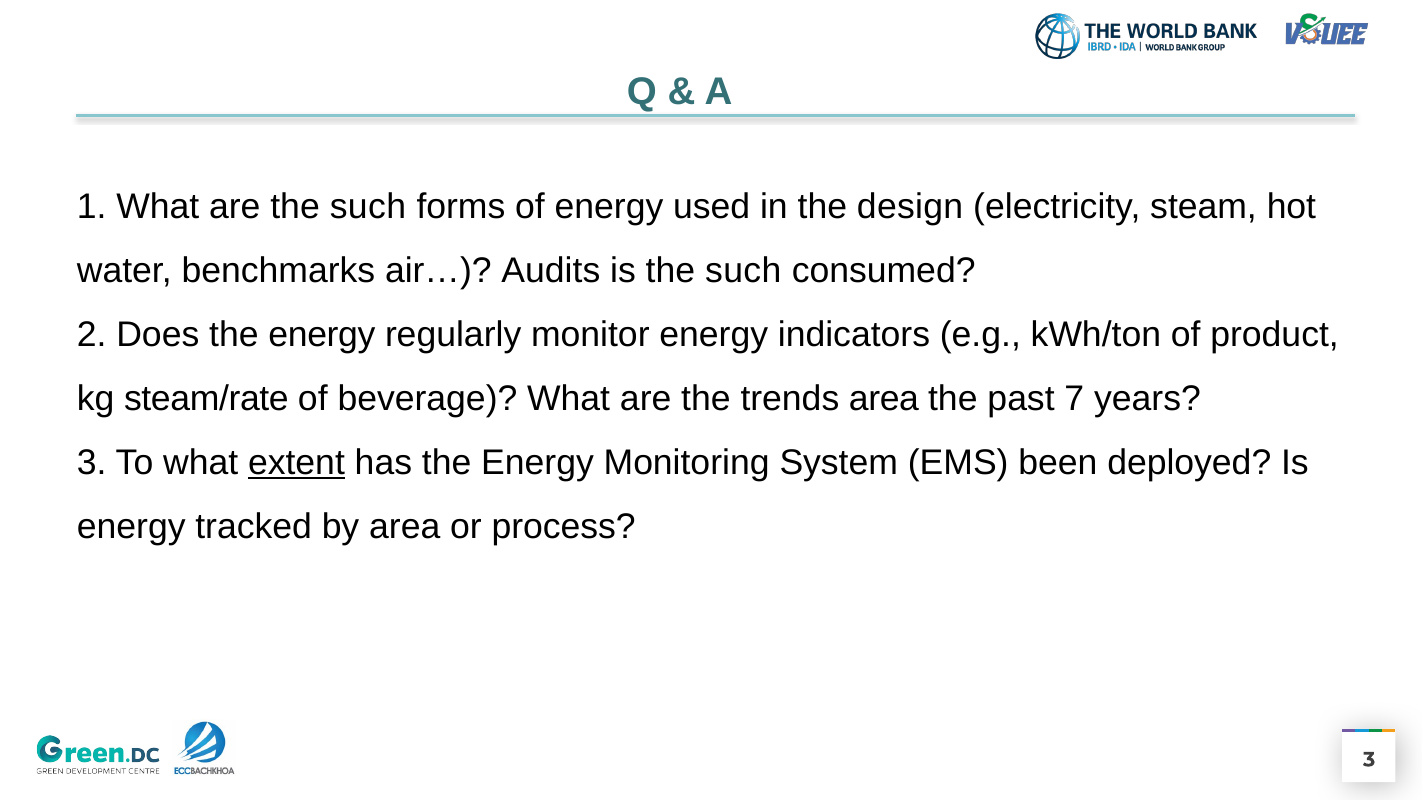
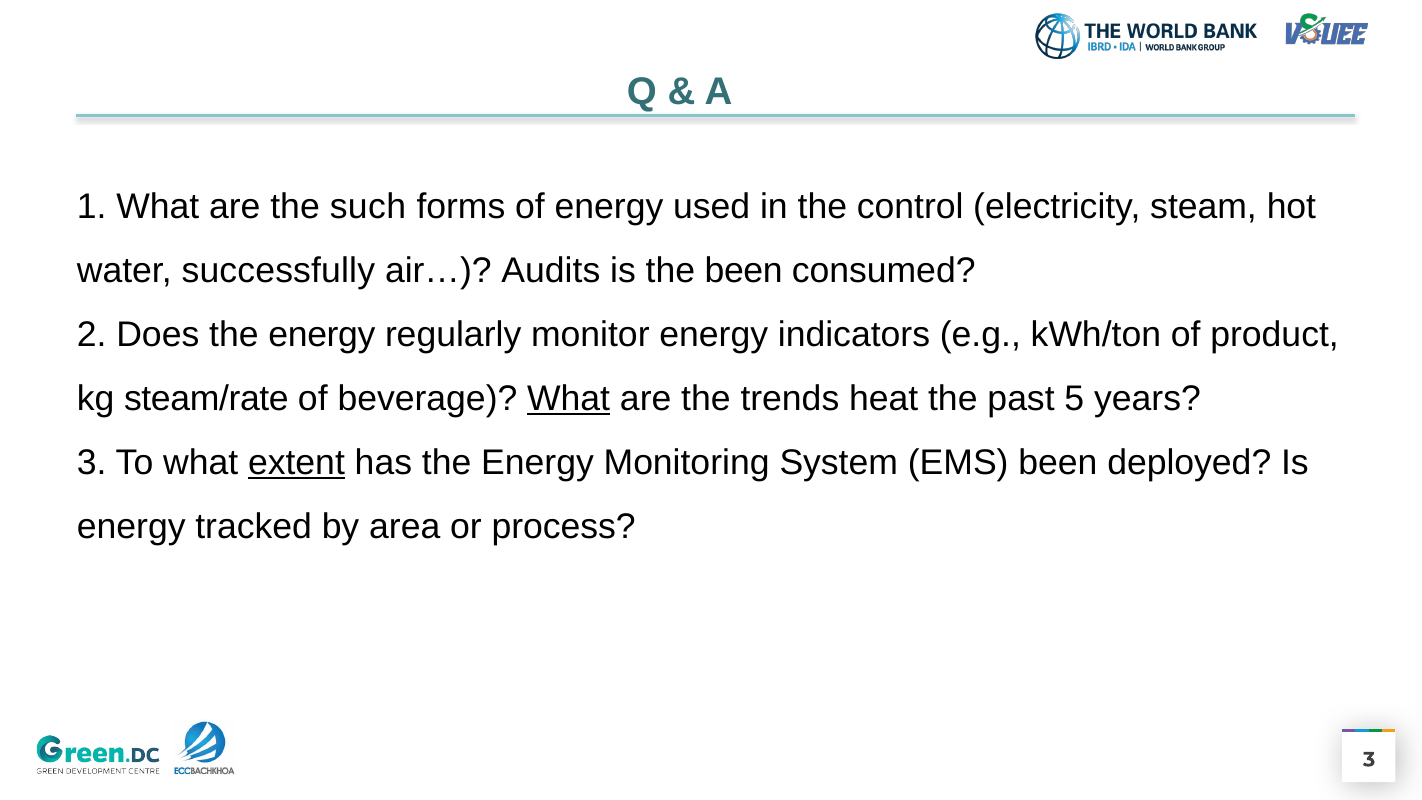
design: design -> control (910, 207)
benchmarks: benchmarks -> successfully (278, 271)
is the such: such -> been (744, 271)
What underline: none -> present (569, 399)
trends area: area -> heat (884, 399)
7: 7 -> 5 (1074, 399)
